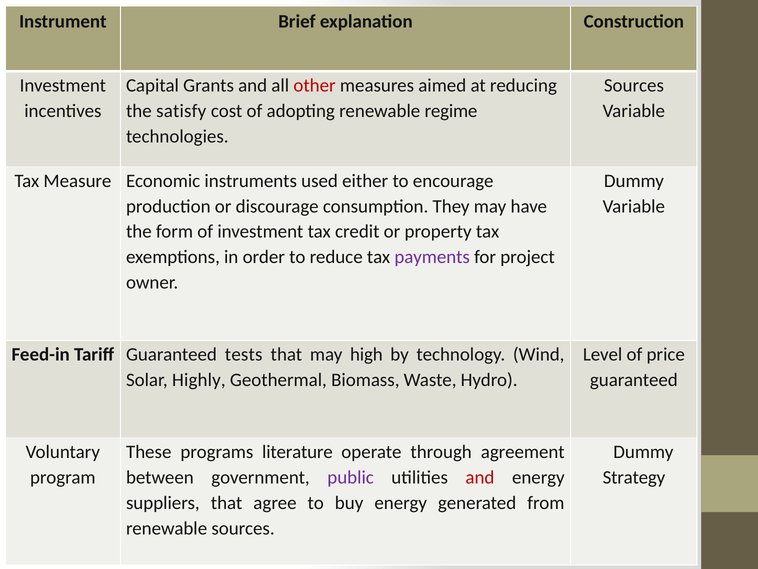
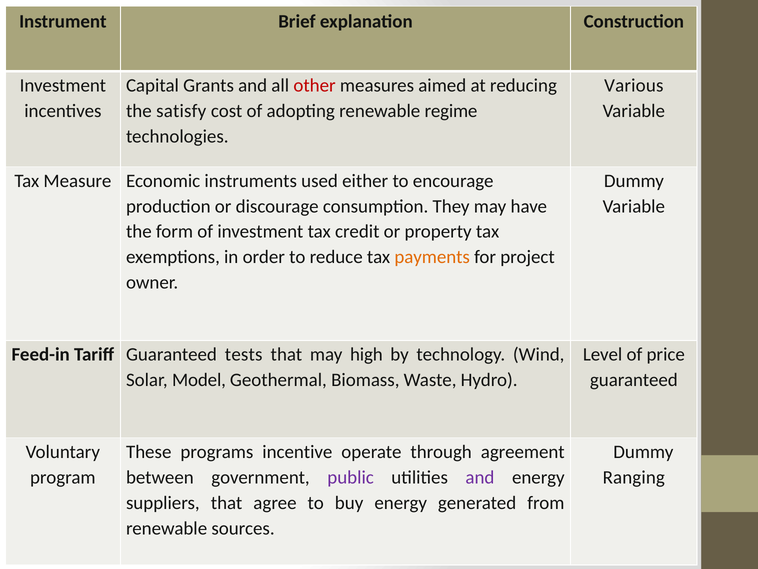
Sources: Sources -> Various (634, 85)
payments colour: purple -> orange (432, 257)
Highly: Highly -> Model (199, 380)
literature: literature -> incentive (297, 452)
and colour: red -> purple (480, 477)
Strategy: Strategy -> Ranging (634, 477)
